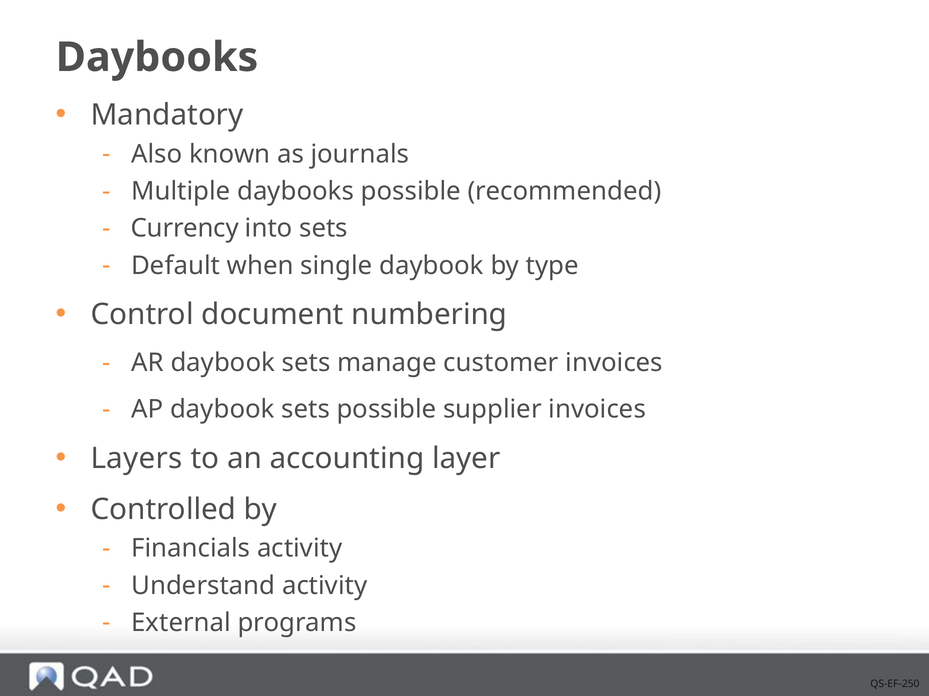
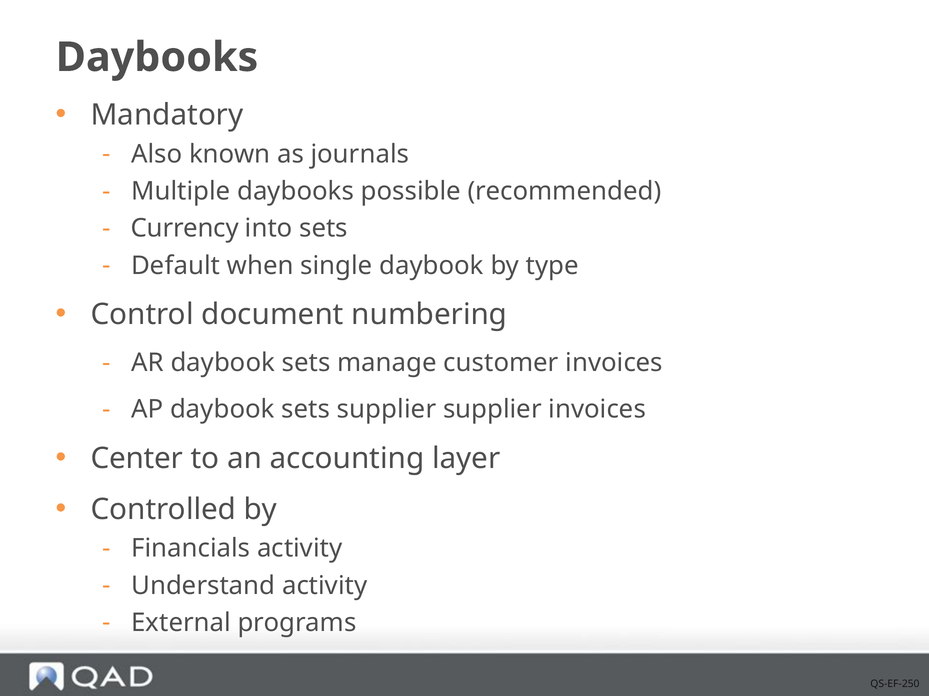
sets possible: possible -> supplier (386, 410)
Layers: Layers -> Center (137, 459)
